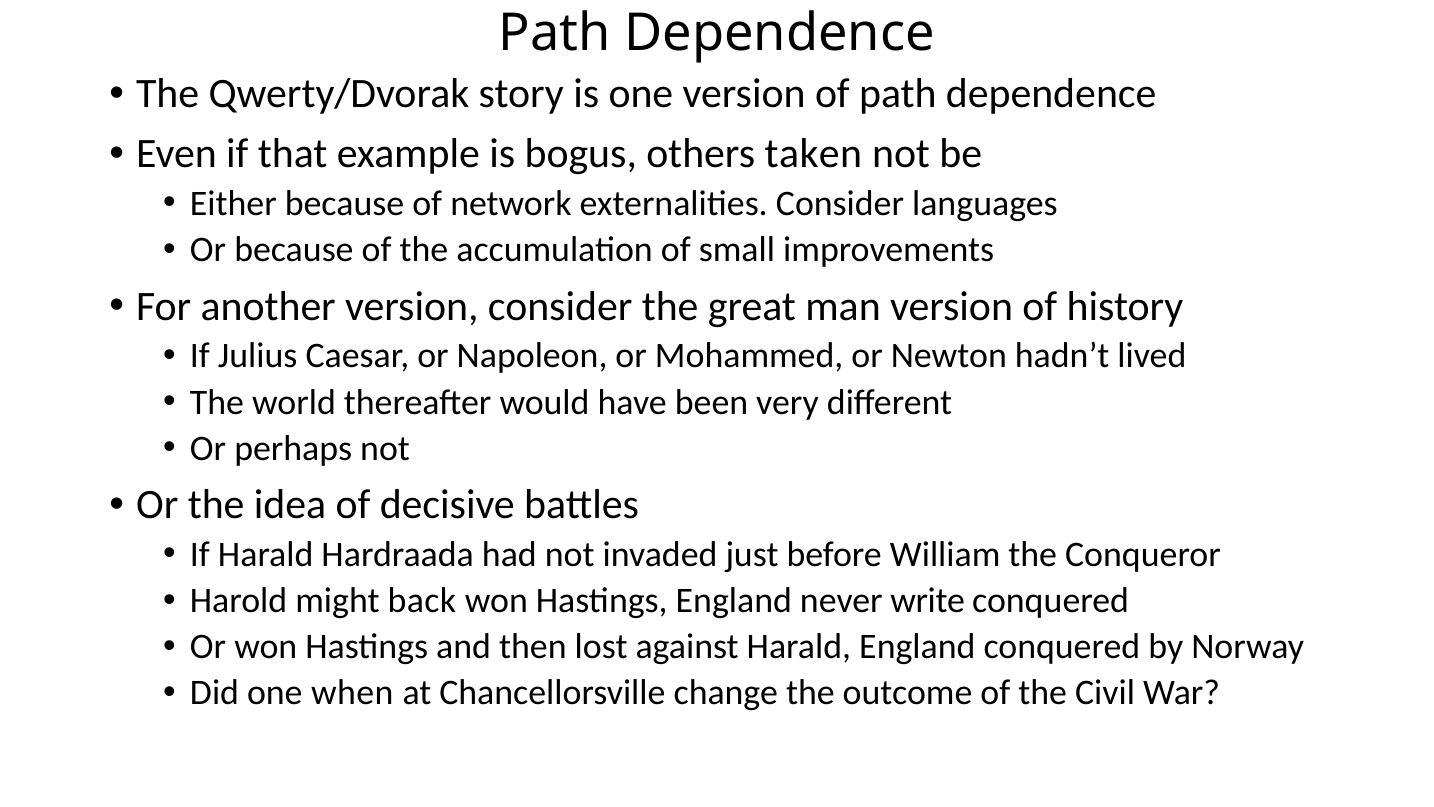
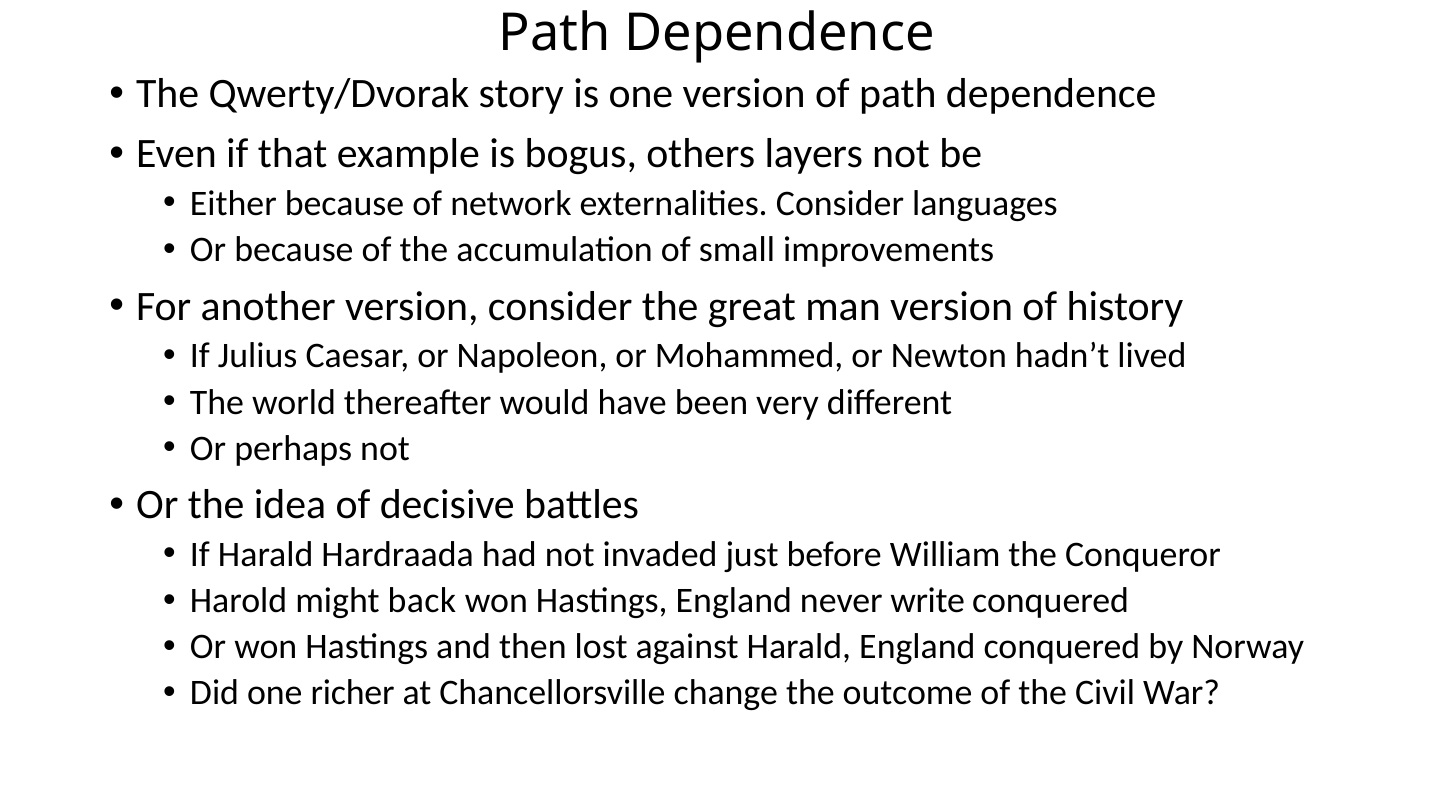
taken: taken -> layers (814, 154)
when: when -> richer (353, 693)
